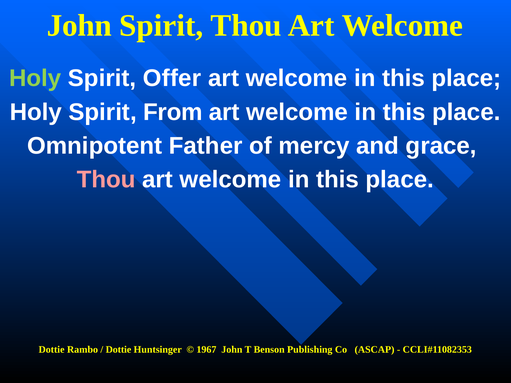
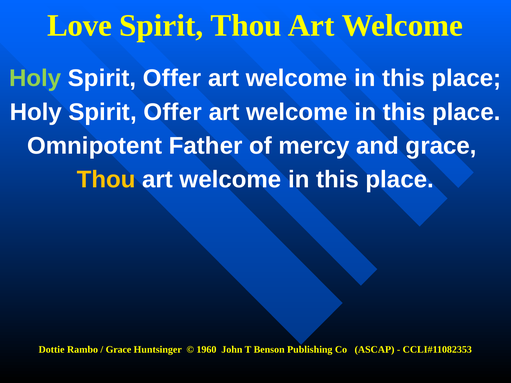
John: John -> Love (79, 26)
From: From -> Offer (173, 112)
Thou colour: pink -> yellow (106, 180)
Dottie: Dottie -> Grace (118, 350)
1967: 1967 -> 1960 (206, 350)
